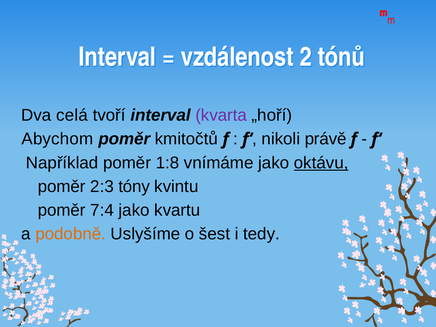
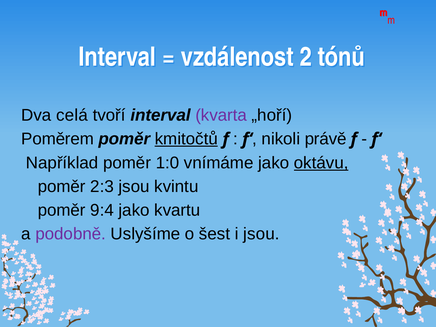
Abychom: Abychom -> Poměrem (58, 139)
kmitočtů underline: none -> present (186, 139)
1:8: 1:8 -> 1:0 (167, 163)
2:3 tóny: tóny -> jsou (134, 187)
7:4: 7:4 -> 9:4 (102, 210)
podobně colour: orange -> purple (71, 234)
i tedy: tedy -> jsou (261, 234)
